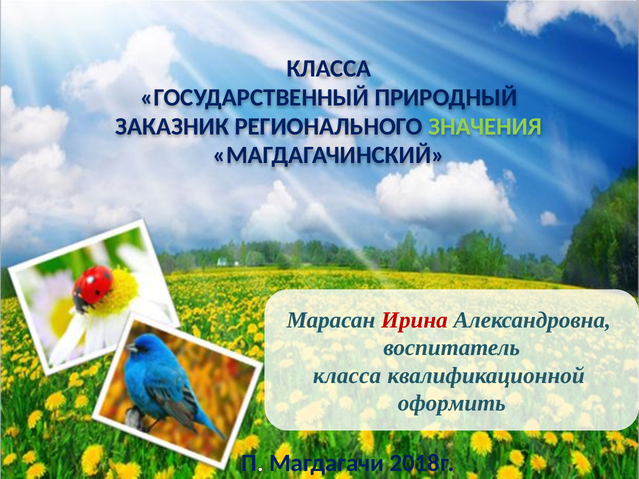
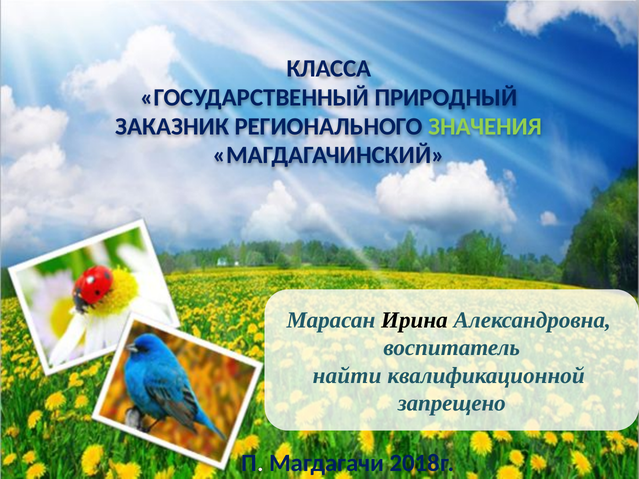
Ирина colour: red -> black (414, 320)
класса: класса -> найти (347, 376)
оформить: оформить -> запрещено (452, 403)
